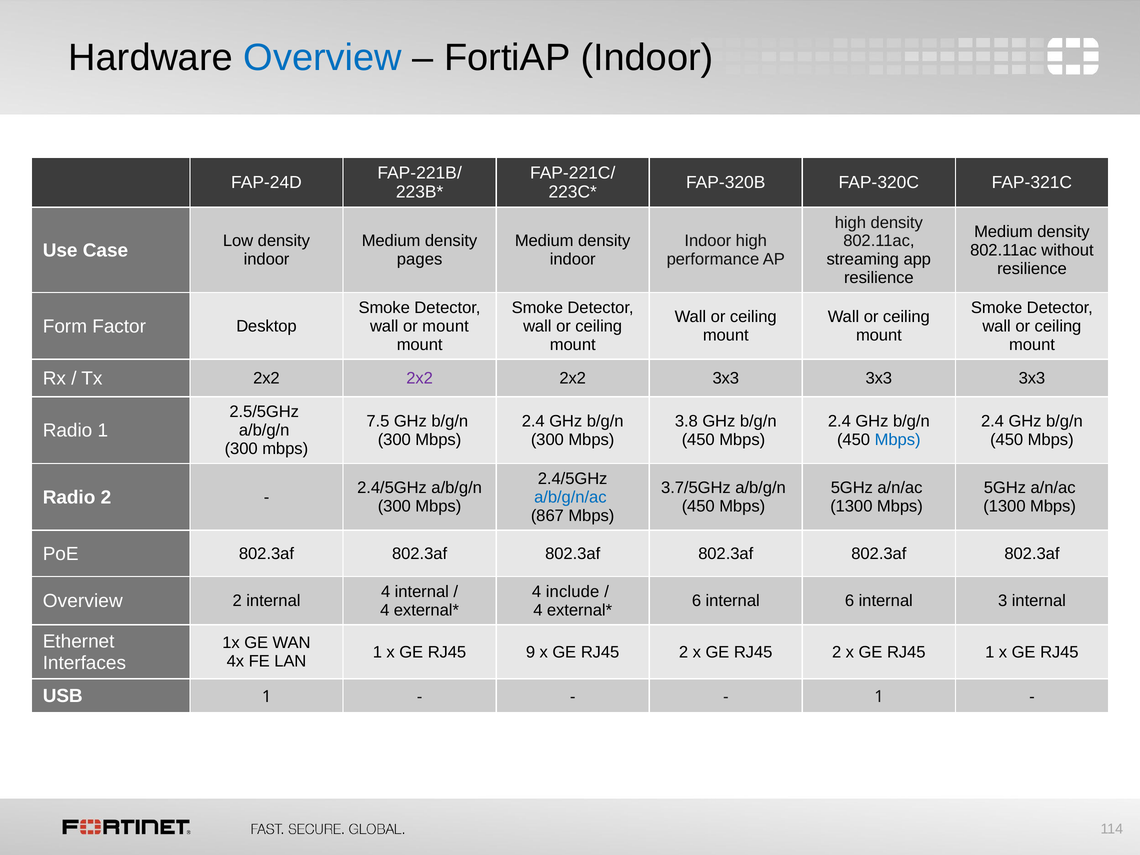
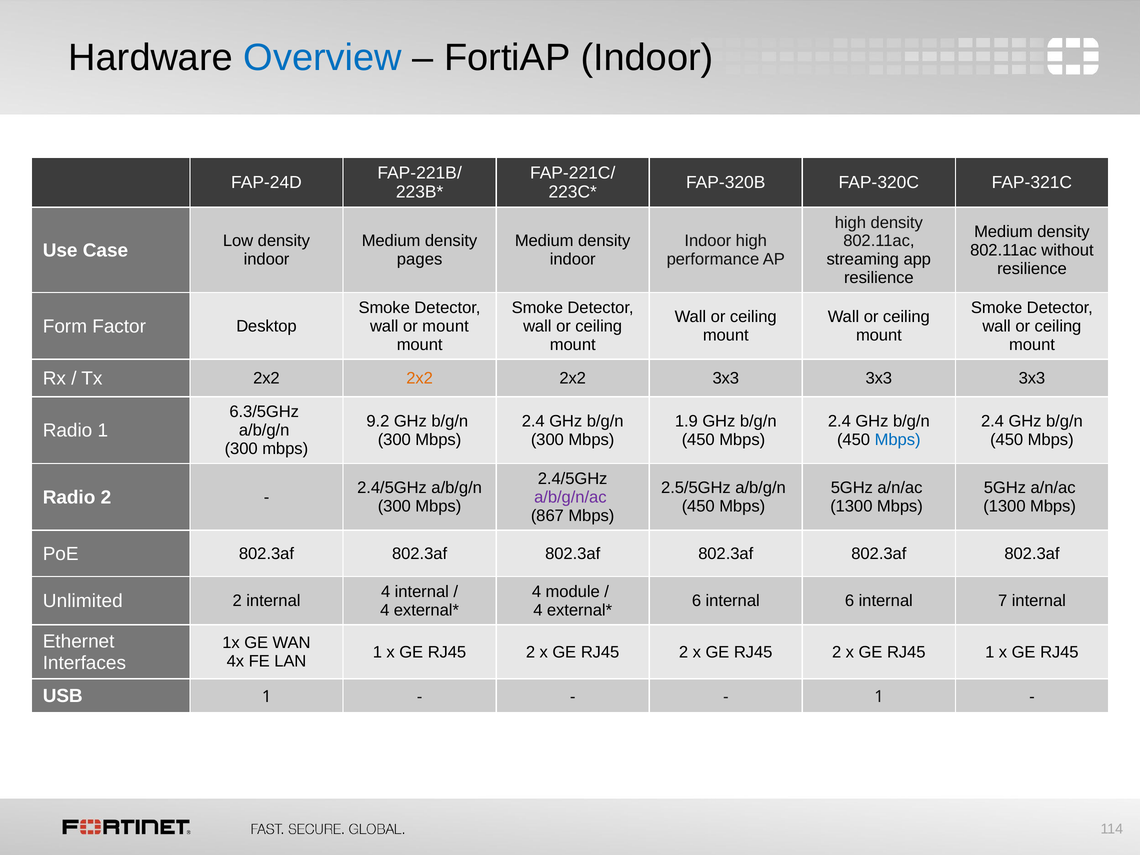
2x2 colour: purple -> orange (420, 378)
2.5/5GHz: 2.5/5GHz -> 6.3/5GHz (264, 412)
7.5: 7.5 -> 9.2 (378, 421)
3.8: 3.8 -> 1.9 (686, 421)
3.7/5GHz: 3.7/5GHz -> 2.5/5GHz (696, 488)
a/b/g/n/ac colour: blue -> purple (570, 497)
include: include -> module (573, 592)
Overview: Overview -> Unlimited (83, 601)
3: 3 -> 7 (1003, 601)
9: 9 -> 2 (530, 652)
